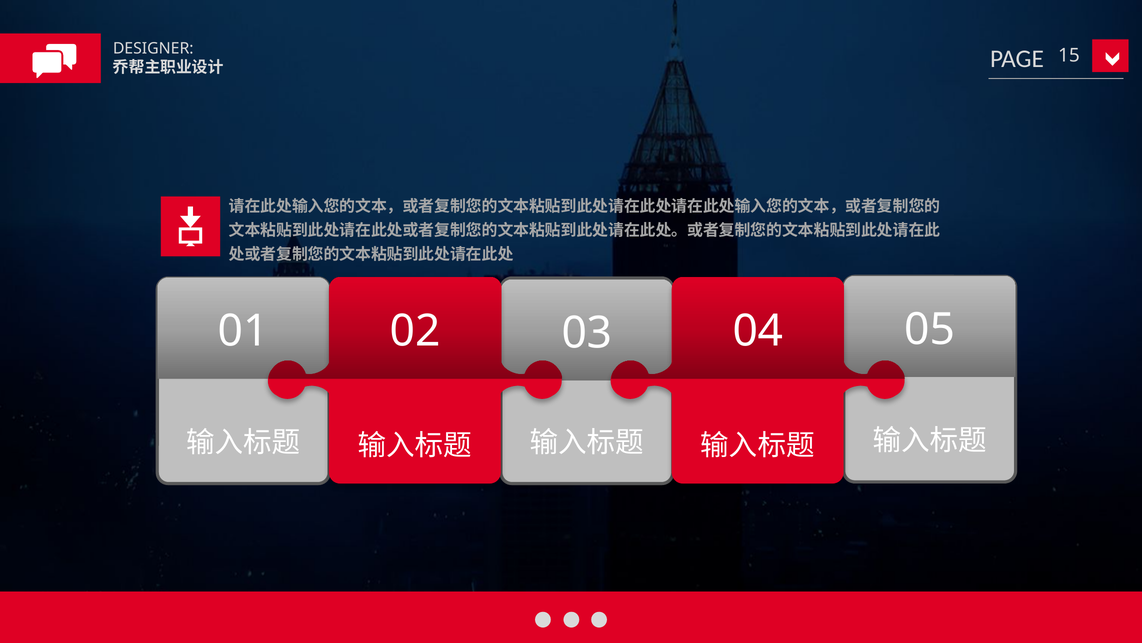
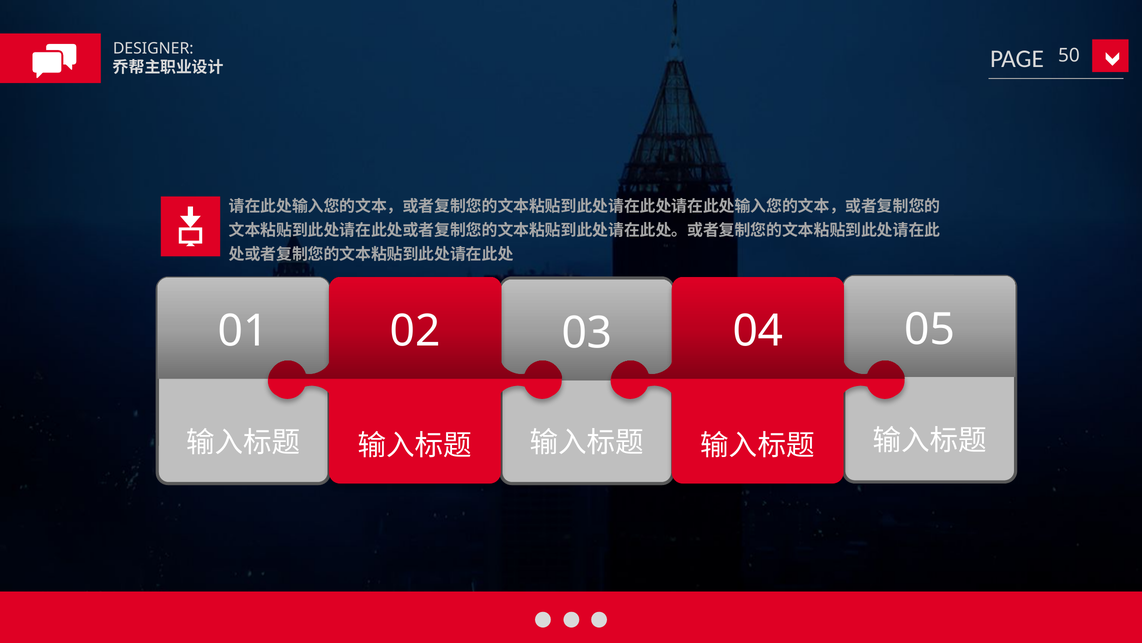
15: 15 -> 50 (1069, 55)
